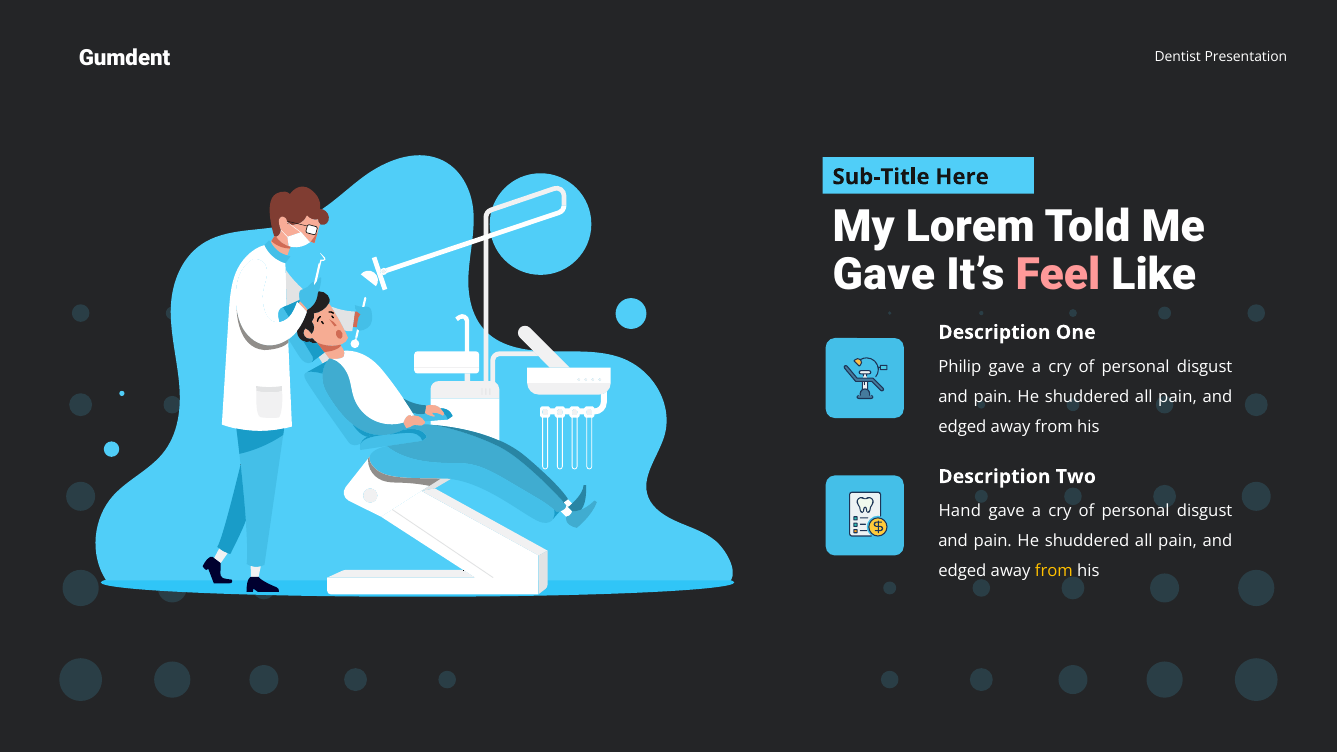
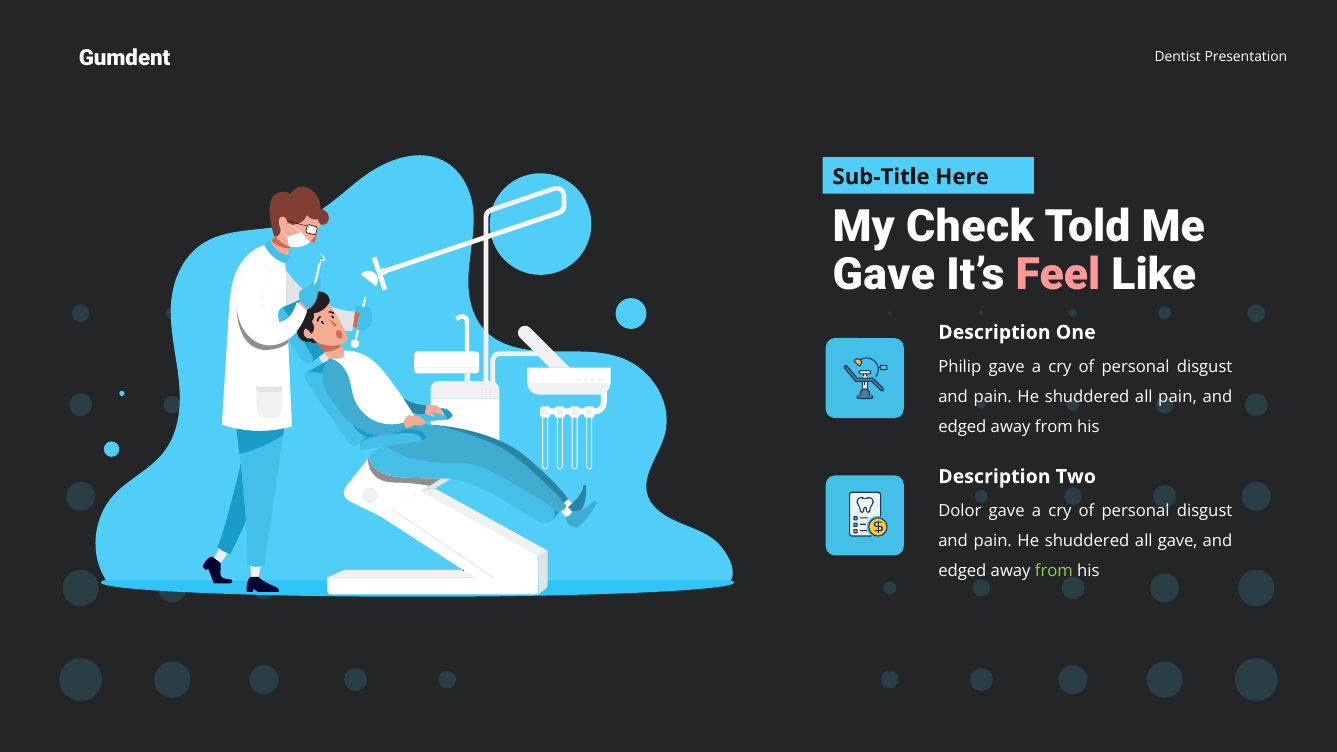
Lorem: Lorem -> Check (970, 227)
Hand: Hand -> Dolor (960, 511)
pain: pain -> gave (1178, 541)
from colour: yellow -> light green (1054, 571)
